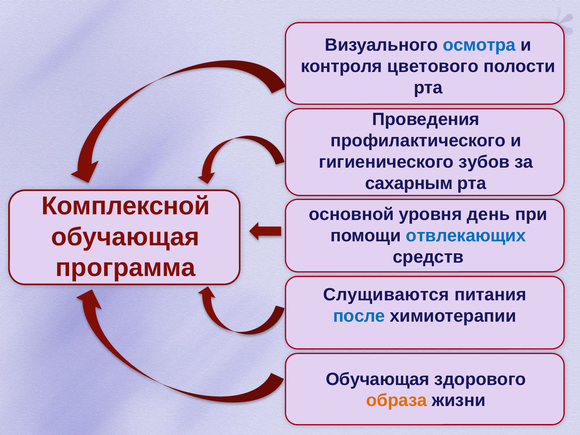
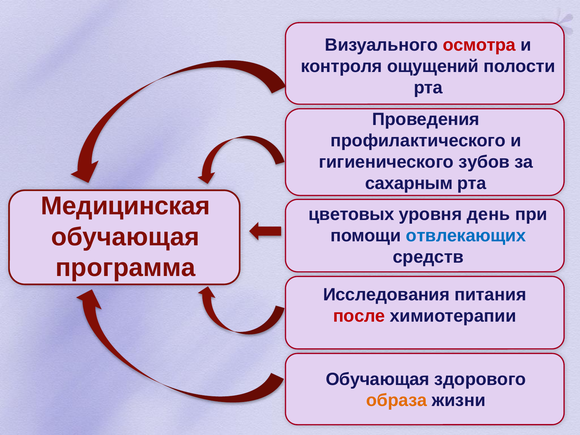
осмотра colour: blue -> red (479, 45)
цветового: цветового -> ощущений (433, 66)
Комплексной: Комплексной -> Медицинская (126, 206)
основной: основной -> цветовых (351, 214)
Слущиваются: Слущиваются -> Исследования (386, 295)
после colour: blue -> red (359, 316)
